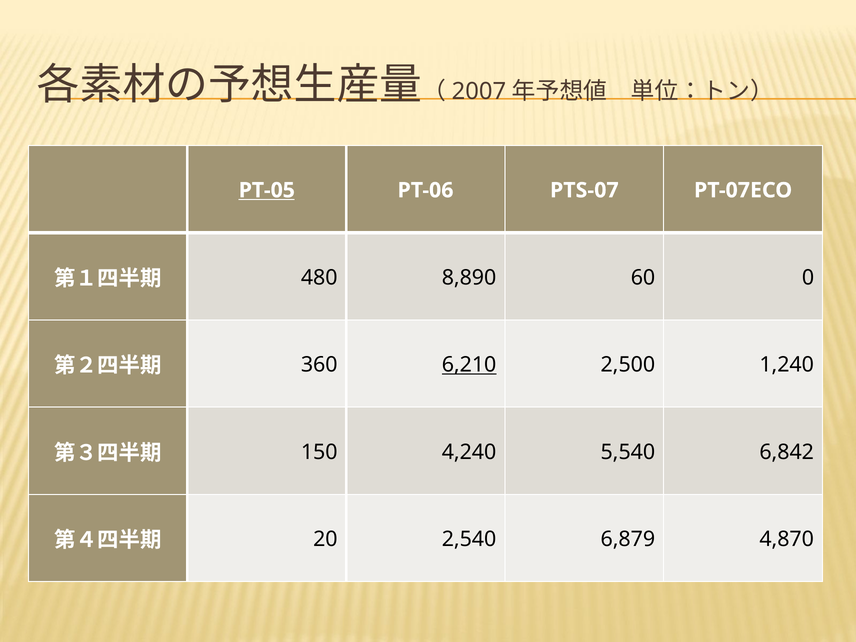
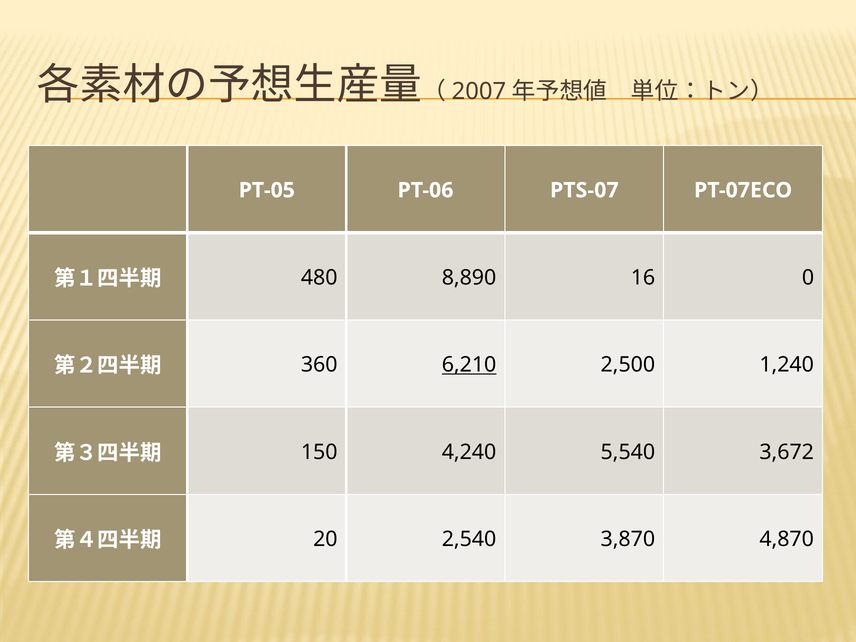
PT-05 underline: present -> none (267, 190)
60: 60 -> 16 (643, 278)
6,842: 6,842 -> 3,672 (787, 452)
6,879: 6,879 -> 3,870 (628, 539)
